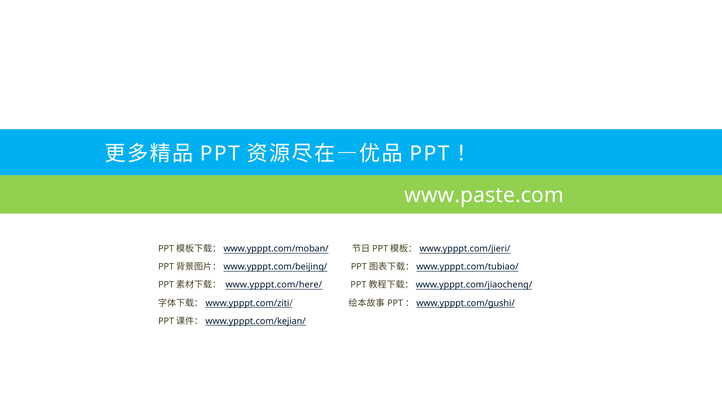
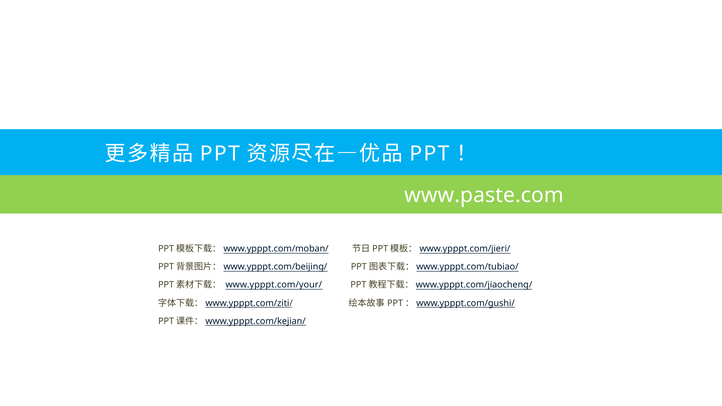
www.ypppt.com/here/: www.ypppt.com/here/ -> www.ypppt.com/your/ (274, 285)
